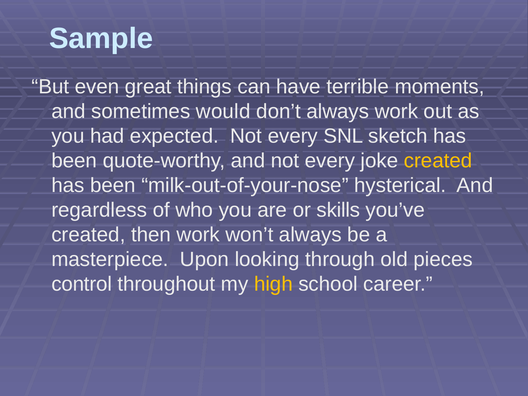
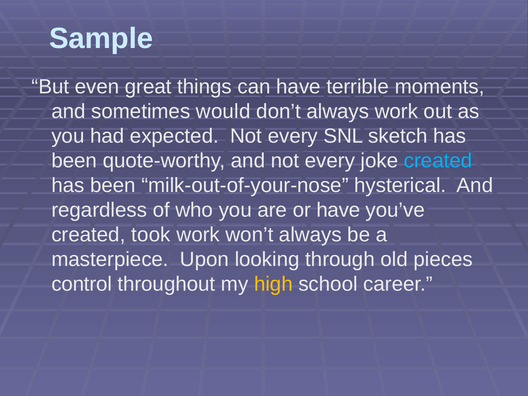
created colour: yellow -> light blue (438, 161)
or skills: skills -> have (338, 210)
then: then -> took (151, 235)
